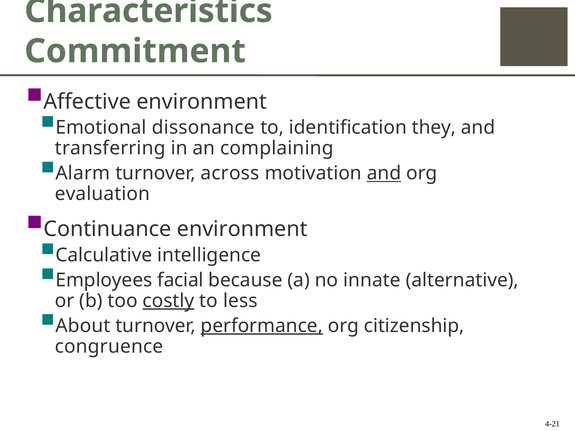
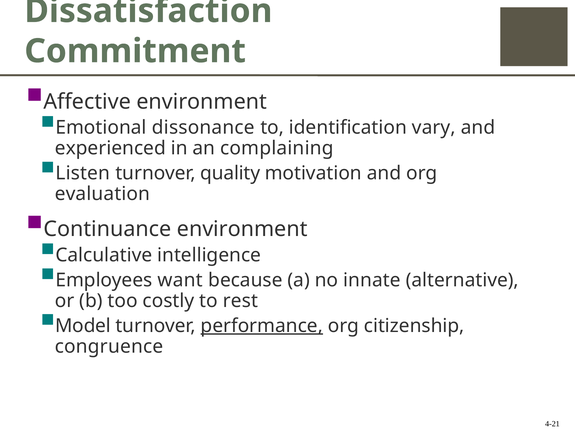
Characteristics: Characteristics -> Dissatisfaction (148, 11)
they: they -> vary (434, 128)
transferring: transferring -> experienced (110, 148)
Alarm: Alarm -> Listen (83, 173)
across: across -> quality (230, 173)
and underline: present -> none (384, 173)
facial: facial -> want (180, 280)
costly underline: present -> none (168, 301)
less: less -> rest (240, 301)
About: About -> Model (83, 326)
